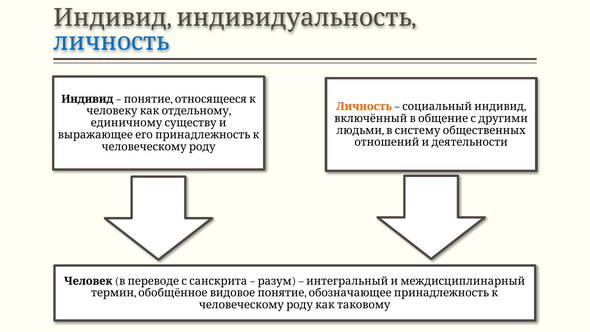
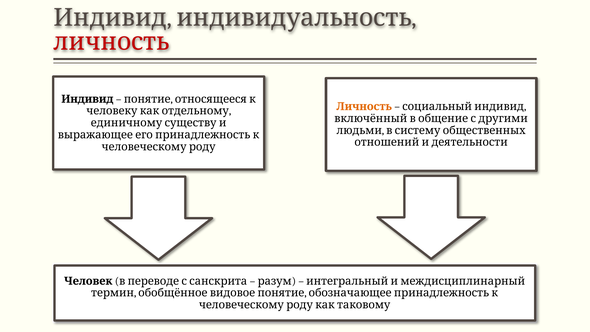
личность colour: blue -> red (111, 42)
